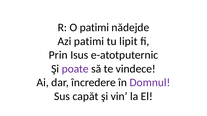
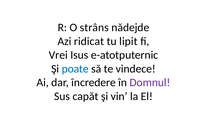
O patimi: patimi -> strâns (94, 28)
Azi patimi: patimi -> ridicat (89, 41)
Prin: Prin -> Vrei (58, 55)
poate colour: purple -> blue (75, 69)
